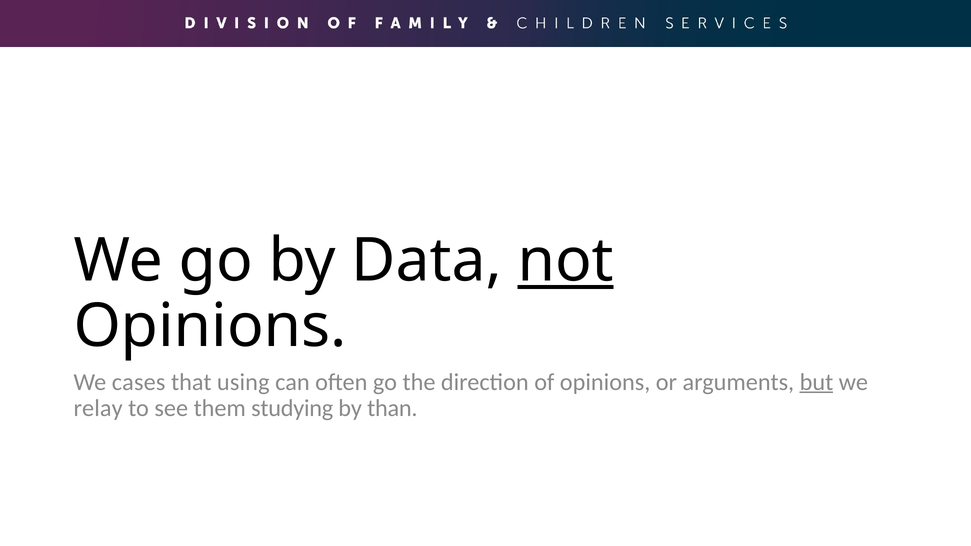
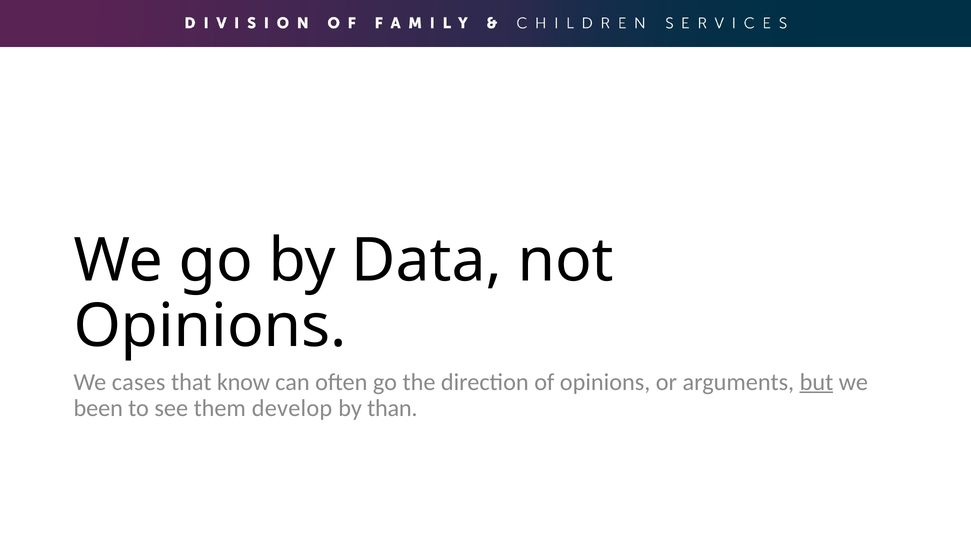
not underline: present -> none (566, 261)
using: using -> know (243, 382)
relay: relay -> been (98, 408)
studying: studying -> develop (292, 408)
